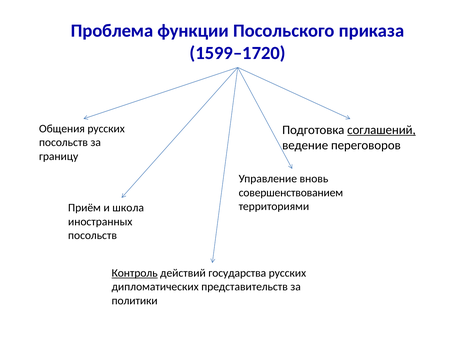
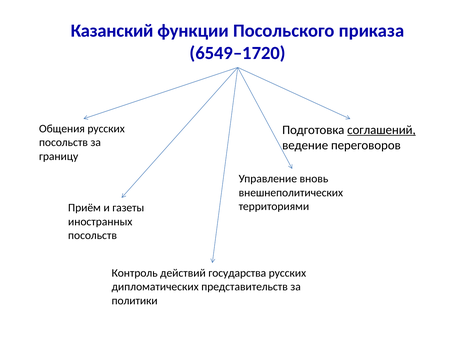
Проблема: Проблема -> Казанский (112, 31)
1599–1720: 1599–1720 -> 6549–1720 (238, 53)
совершенствованием: совершенствованием -> внешнеполитических (291, 193)
школа: школа -> газеты (128, 208)
Контроль underline: present -> none (135, 274)
